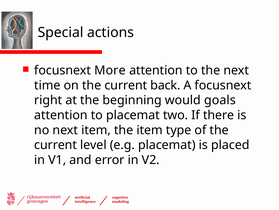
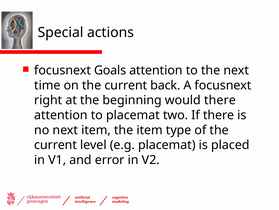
More: More -> Goals (110, 70)
would goals: goals -> there (220, 100)
